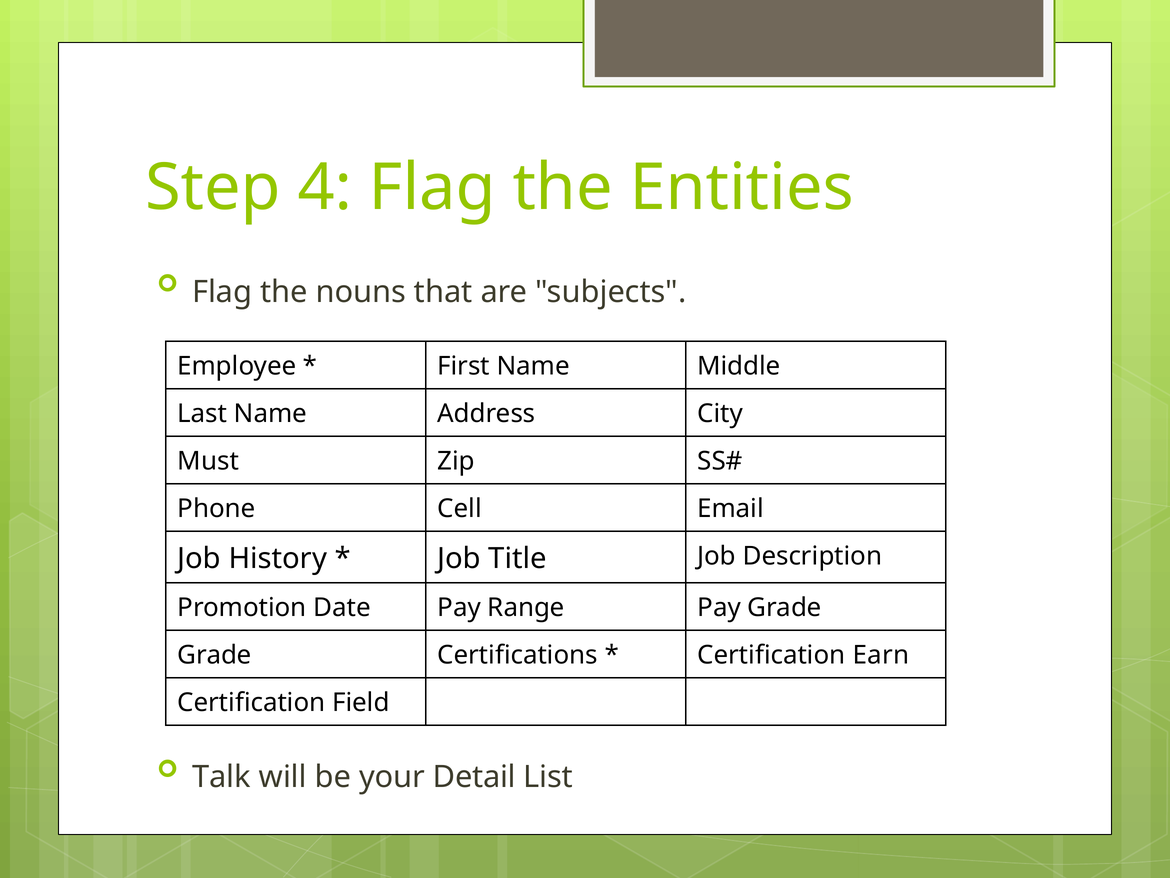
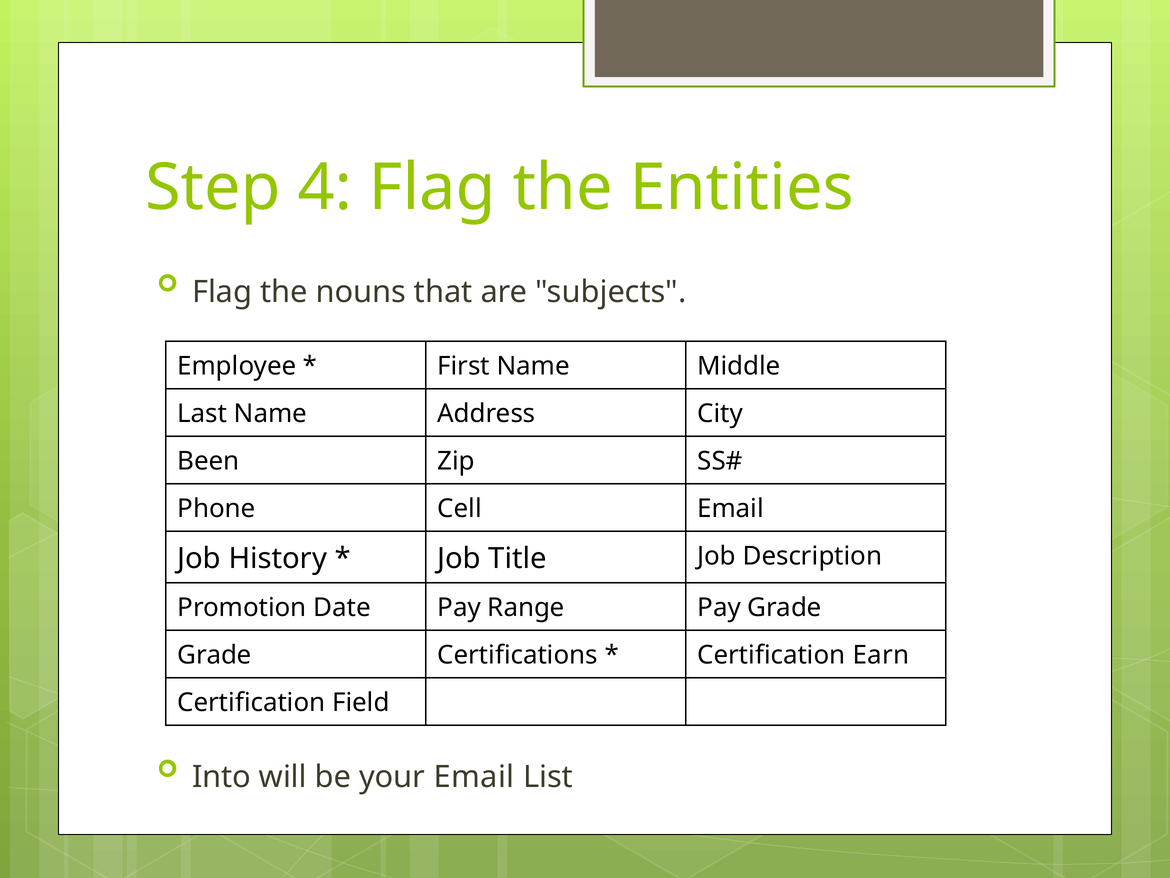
Must: Must -> Been (208, 461)
Talk: Talk -> Into (222, 777)
your Detail: Detail -> Email (474, 777)
